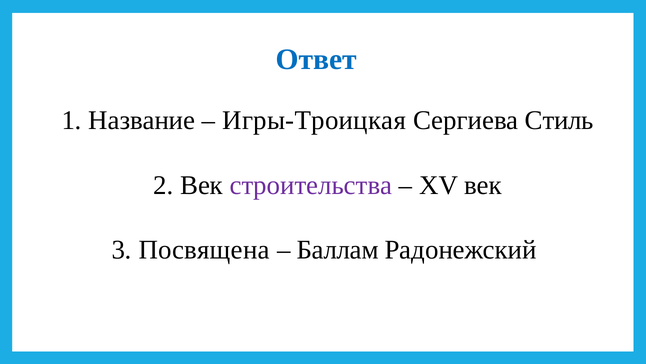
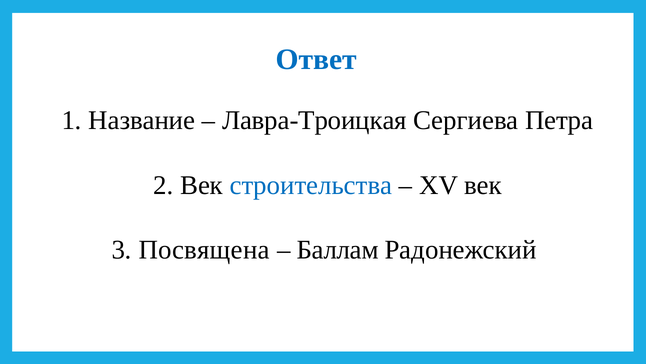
Игры-Троицкая: Игры-Троицкая -> Лавра-Троицкая (314, 120)
Стиль: Стиль -> Петра (559, 120)
строительства colour: purple -> blue (311, 185)
